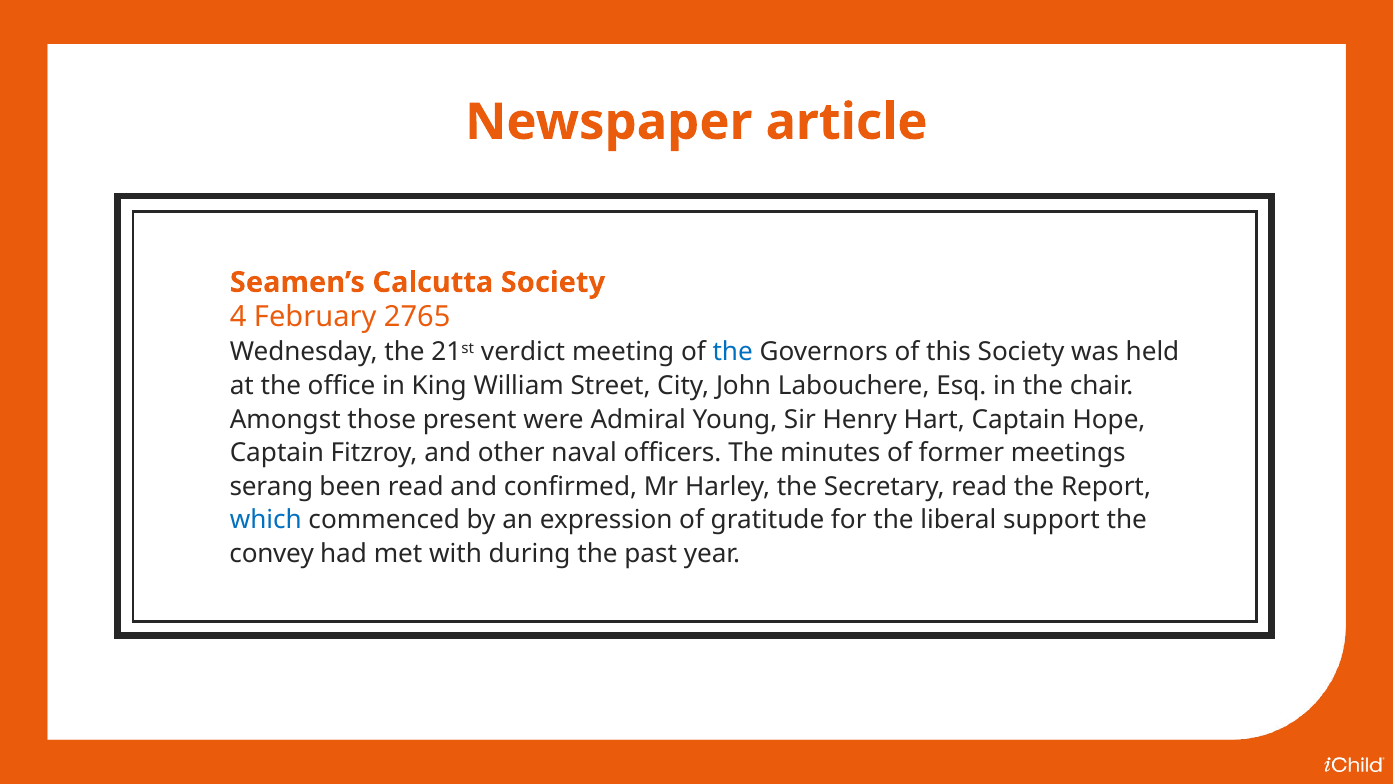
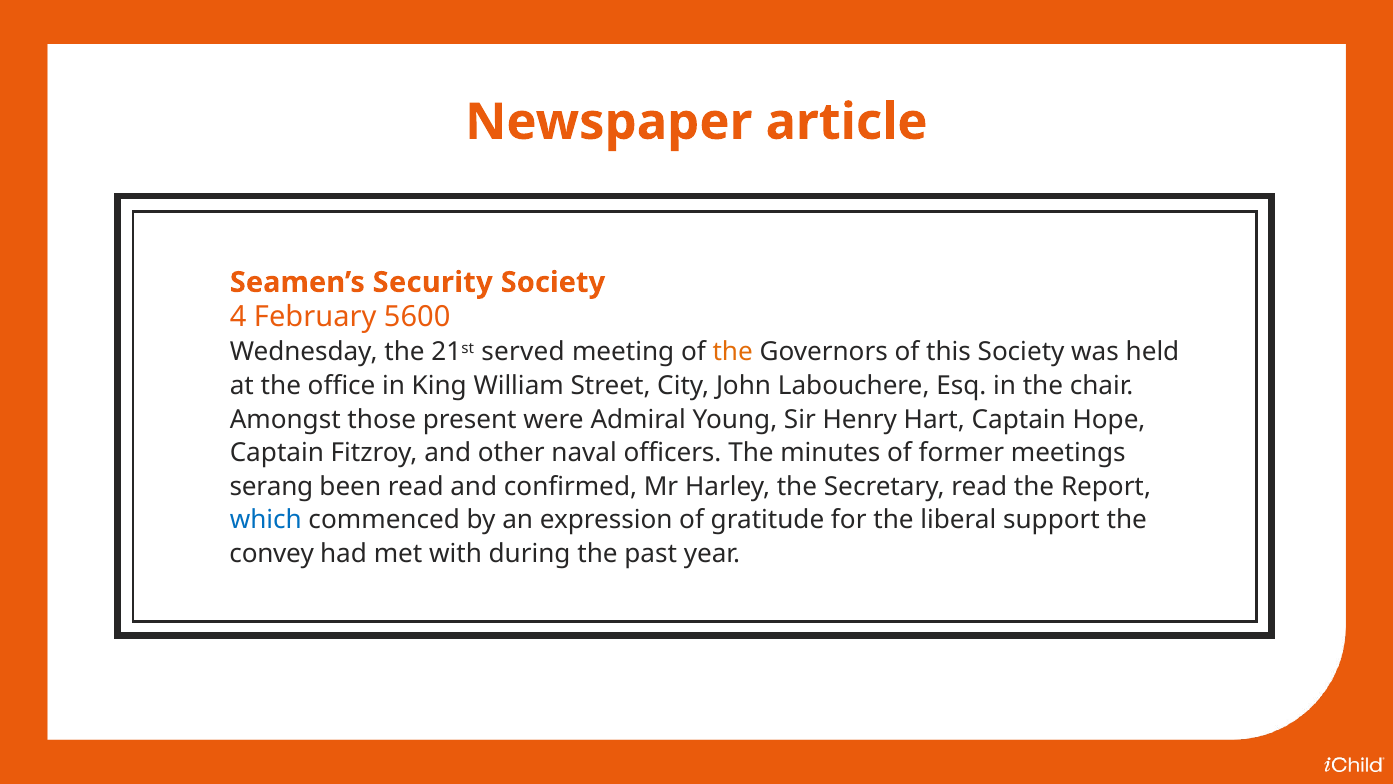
Calcutta: Calcutta -> Security (433, 282)
2765: 2765 -> 5600 (417, 317)
verdict: verdict -> served (523, 352)
the colour: blue -> orange (733, 352)
